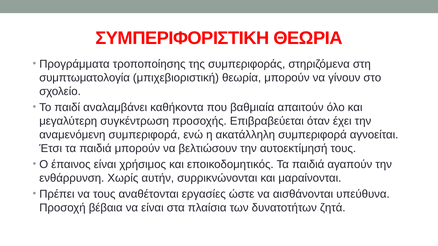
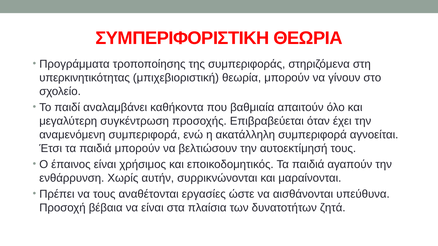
συμπτωματολογία: συμπτωματολογία -> υπερκινητικότητας (85, 78)
